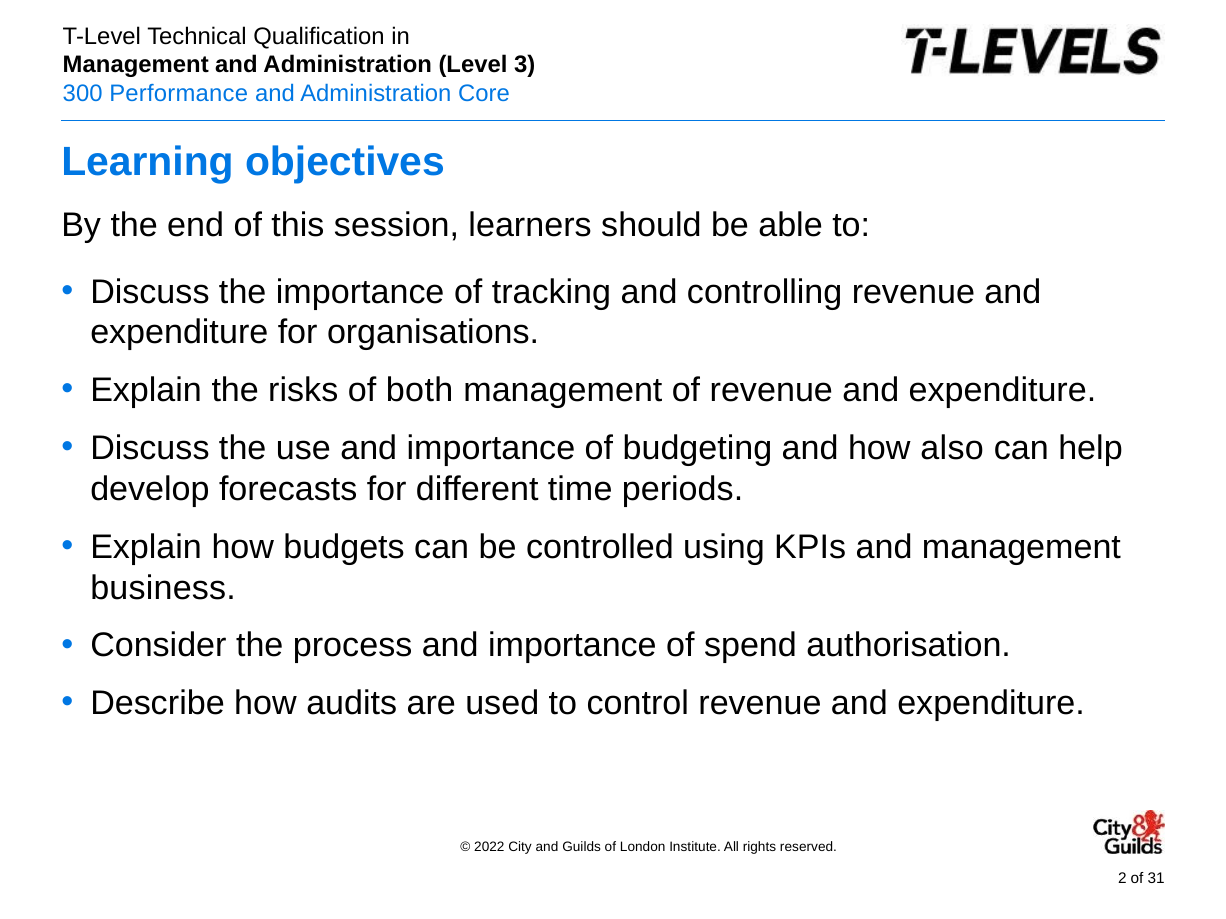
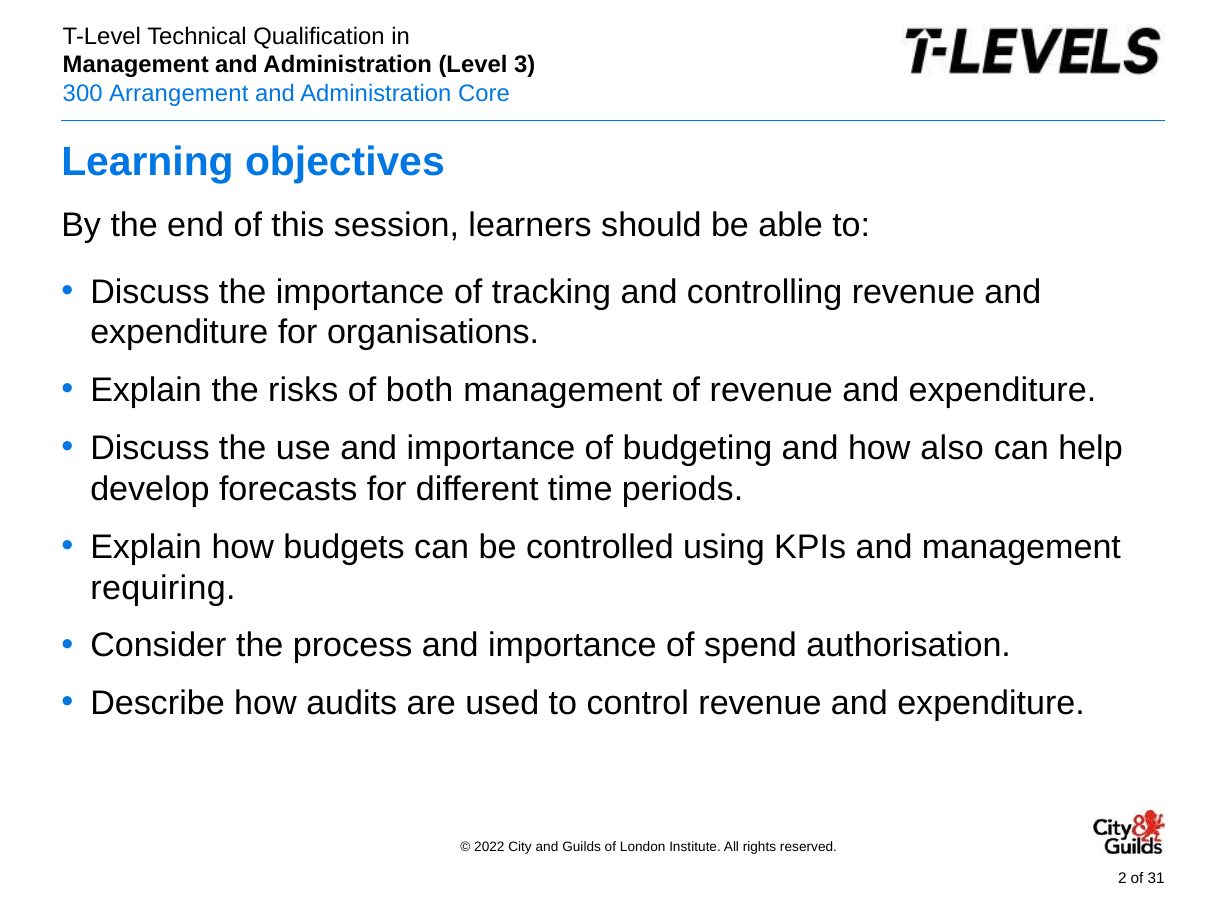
Performance: Performance -> Arrangement (179, 94)
business: business -> requiring (163, 588)
